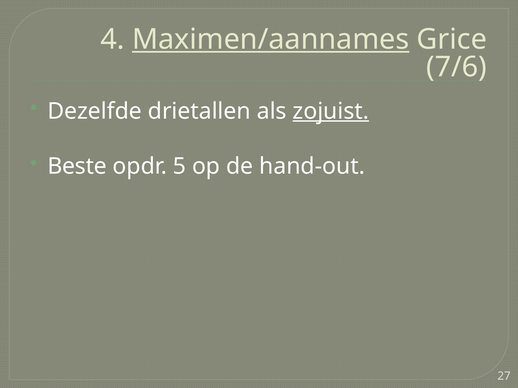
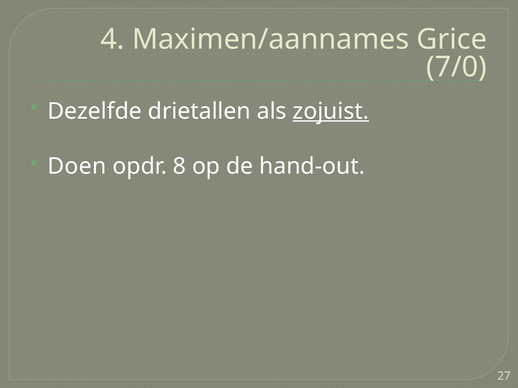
Maximen/aannames underline: present -> none (271, 39)
7/6: 7/6 -> 7/0 (457, 67)
Beste: Beste -> Doen (77, 167)
5: 5 -> 8 (179, 167)
